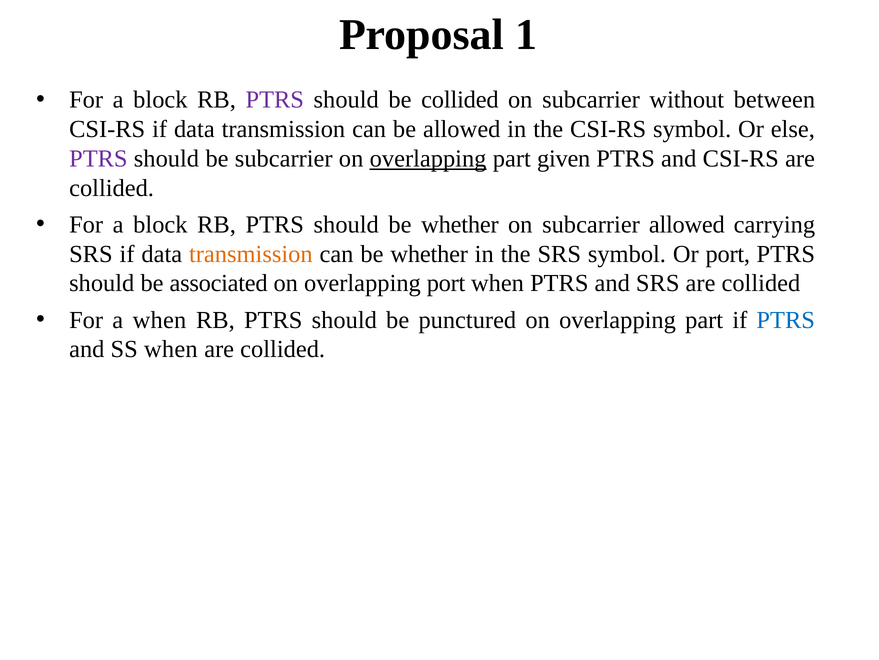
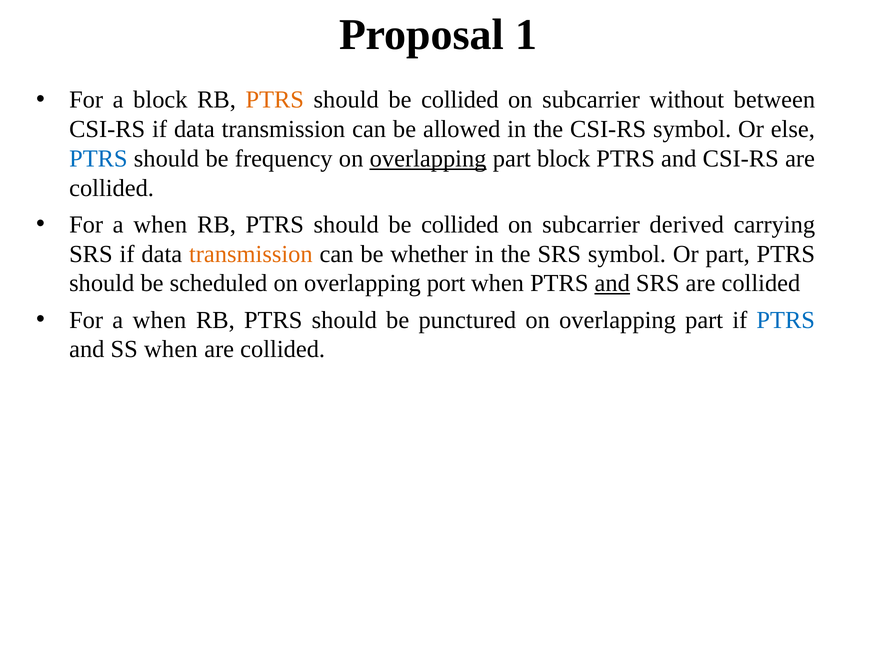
PTRS colour: purple -> orange (275, 100)
PTRS colour: purple -> blue (98, 158)
be subcarrier: subcarrier -> frequency (284, 158)
part given: given -> block (564, 158)
block: block -> when (160, 224)
whether: whether -> collided (460, 224)
subcarrier allowed: allowed -> derived (687, 224)
Or port: port -> part (728, 254)
associated: associated -> scheduled (218, 283)
and underline: none -> present (612, 283)
